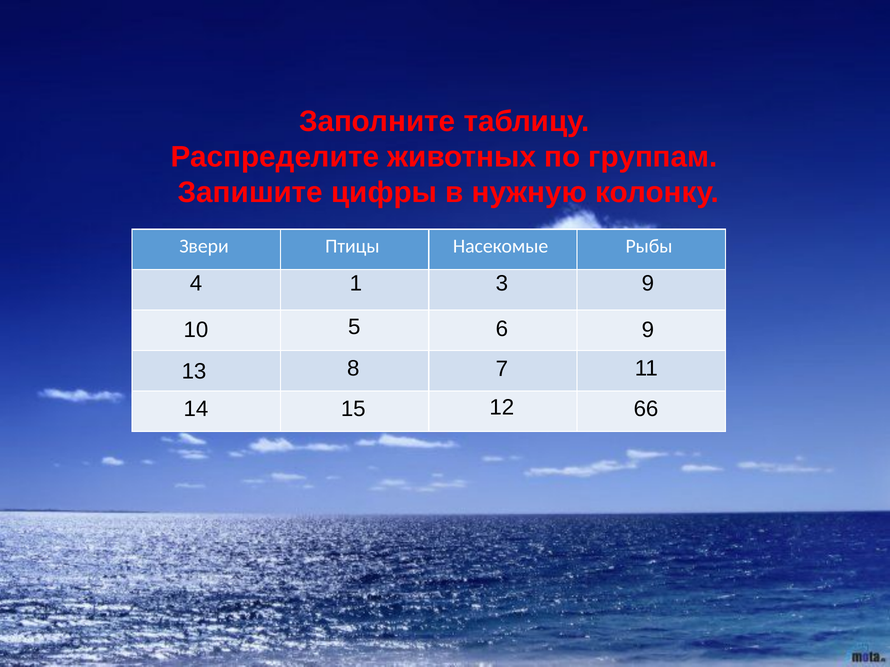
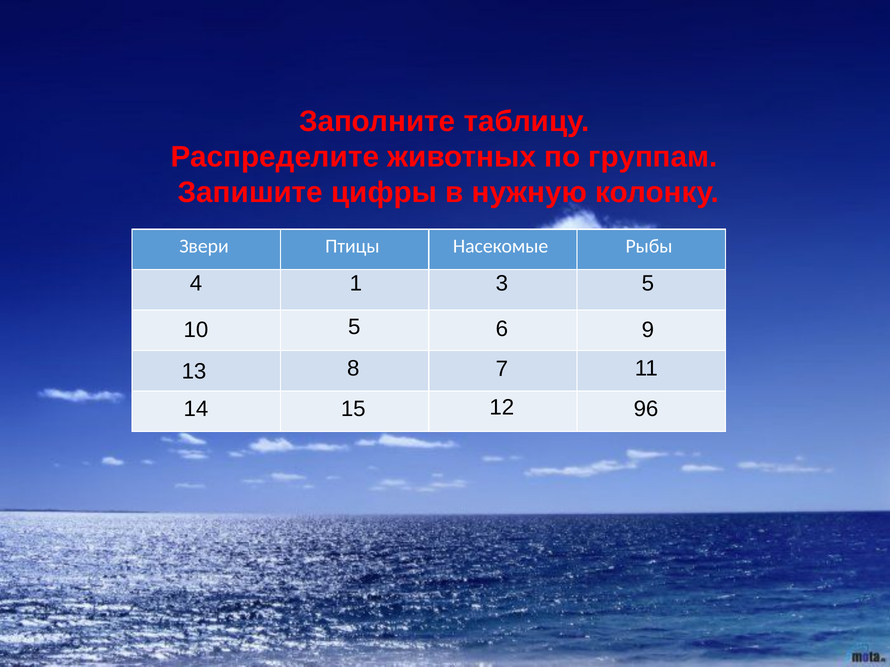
1 9: 9 -> 5 (648, 283)
66: 66 -> 96 (646, 409)
